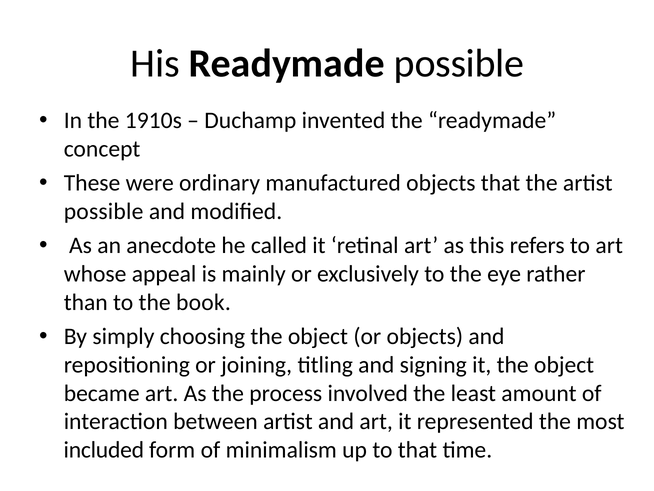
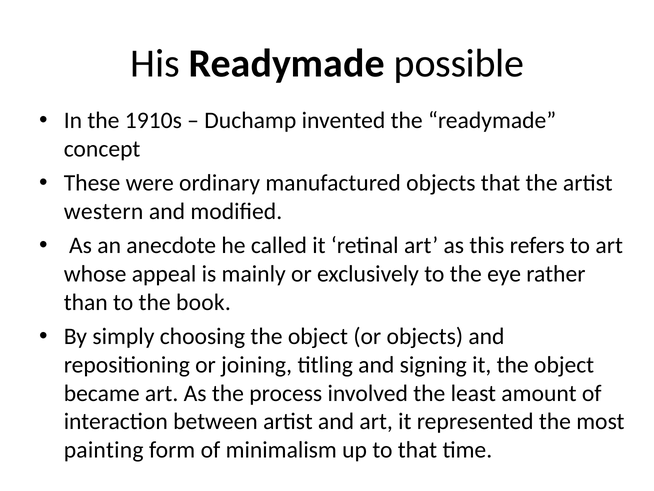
possible: possible -> western (104, 211)
included: included -> painting (104, 449)
